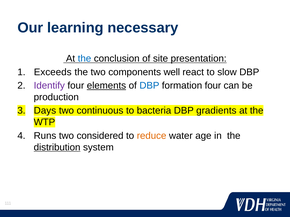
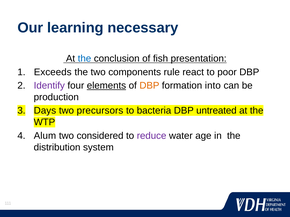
site: site -> fish (161, 59)
well: well -> rule (172, 72)
slow: slow -> poor (227, 72)
DBP colour: blue -> orange (149, 86)
formation four: four -> into (213, 86)
continuous: continuous -> precursors (100, 111)
gradients: gradients -> untreated (216, 111)
Runs: Runs -> Alum (45, 136)
reduce colour: orange -> purple (152, 136)
distribution underline: present -> none (57, 148)
